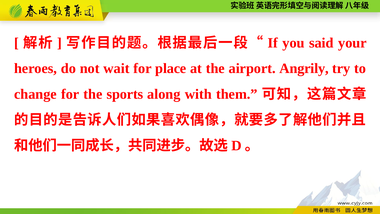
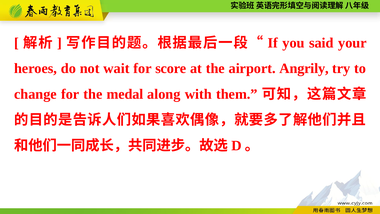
place: place -> score (171, 68)
sports: sports -> medal (125, 94)
